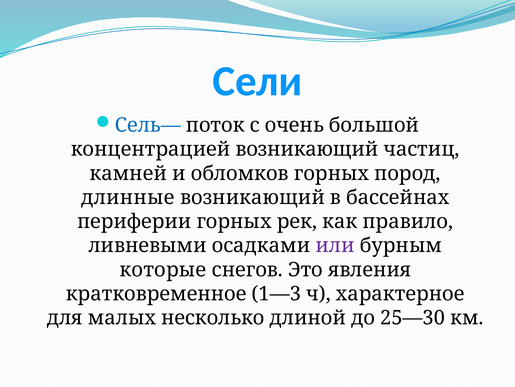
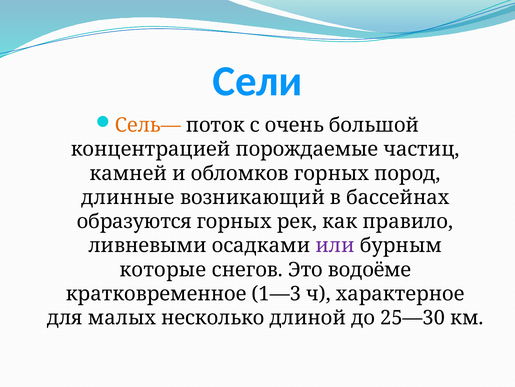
Сель— colour: blue -> orange (148, 125)
концентрацией возникающий: возникающий -> порождаемые (307, 149)
периферии: периферии -> образуются (134, 221)
явления: явления -> водоёме (370, 269)
